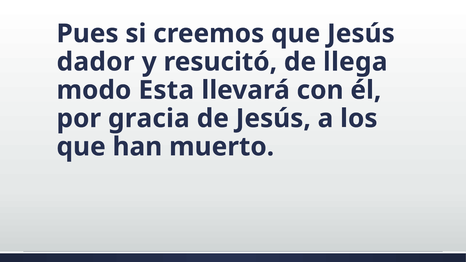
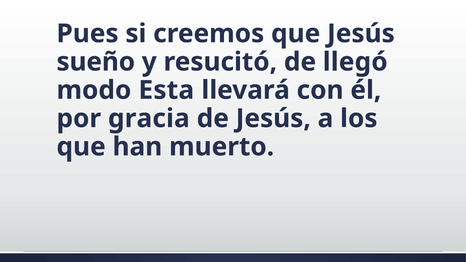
dador: dador -> sueño (96, 62)
llega: llega -> llegó (355, 62)
